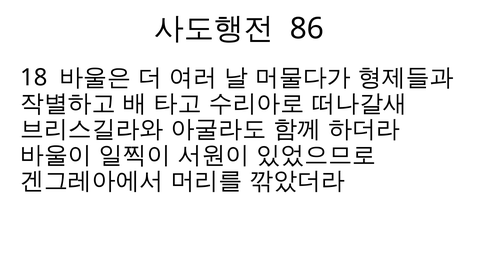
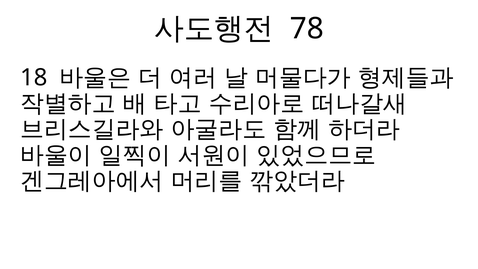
86: 86 -> 78 (307, 29)
